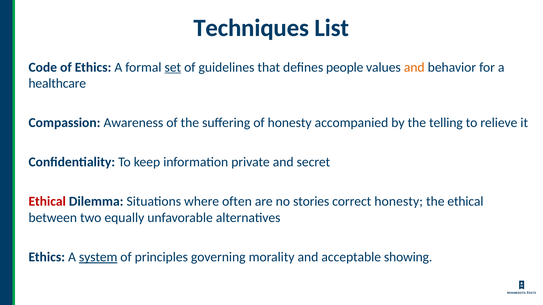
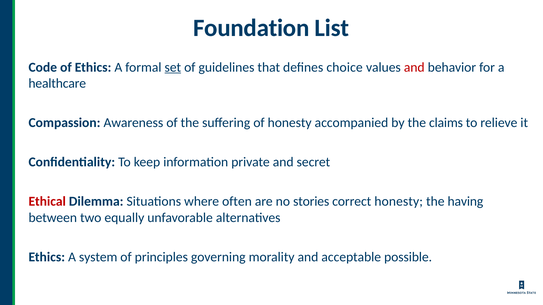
Techniques: Techniques -> Foundation (251, 28)
people: people -> choice (345, 67)
and colour: orange -> red (414, 67)
telling: telling -> claims (446, 123)
the ethical: ethical -> having (465, 202)
system underline: present -> none (98, 257)
showing: showing -> possible (408, 257)
